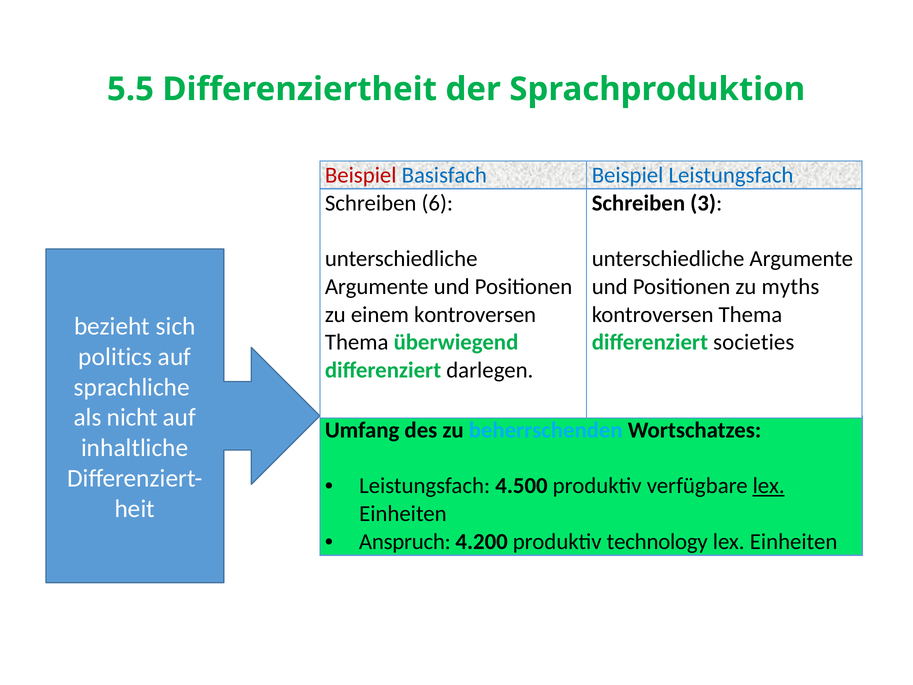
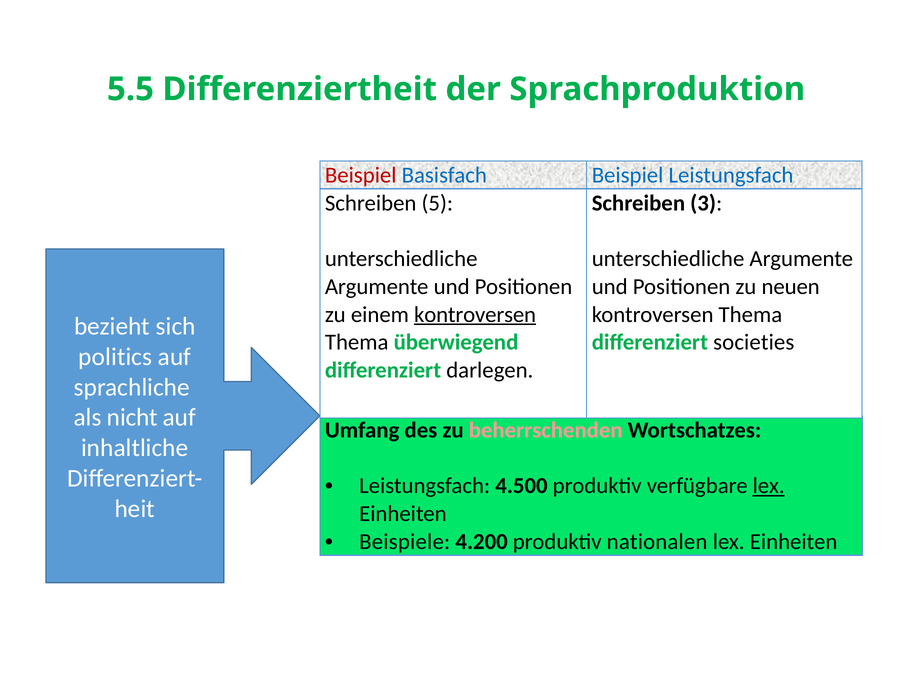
6: 6 -> 5 (437, 203)
myths: myths -> neuen (791, 286)
kontroversen underline: none -> present (475, 314)
beherrschenden colour: light blue -> pink (546, 430)
Anspruch: Anspruch -> Beispiele (405, 541)
technology: technology -> nationalen (657, 541)
